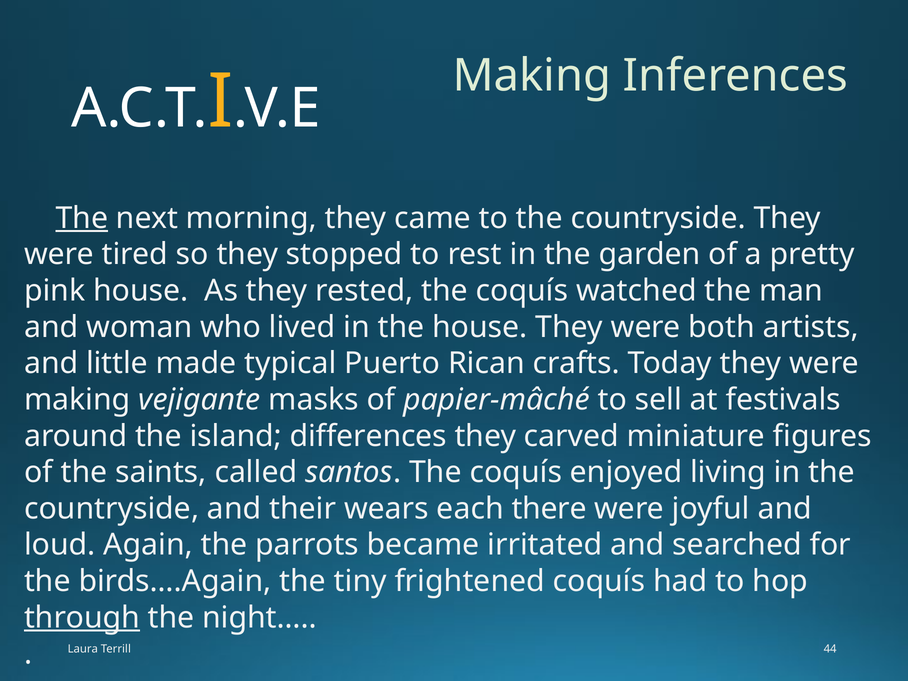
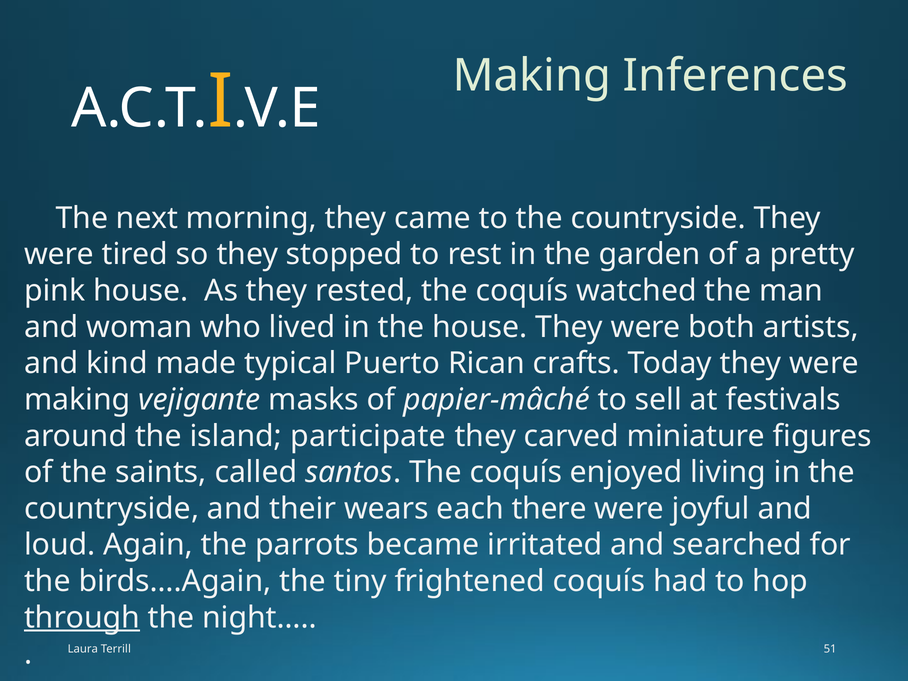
The underline: present -> none (82, 218)
little: little -> kind (117, 363)
differences: differences -> participate (368, 436)
44: 44 -> 51 (830, 649)
